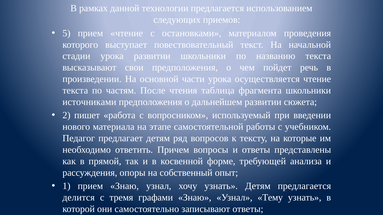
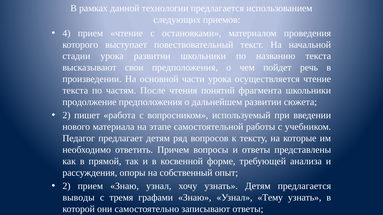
5: 5 -> 4 (66, 33)
таблица: таблица -> понятий (218, 91)
источниками: источниками -> продолжение (89, 102)
1: 1 -> 2 (66, 186)
делится: делится -> выводы (79, 198)
